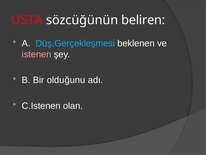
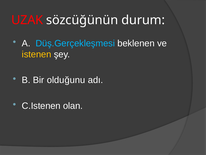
USTA: USTA -> UZAK (27, 20)
beliren: beliren -> durum (143, 20)
istenen colour: pink -> yellow (37, 54)
